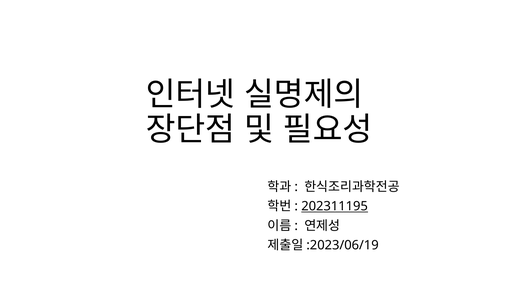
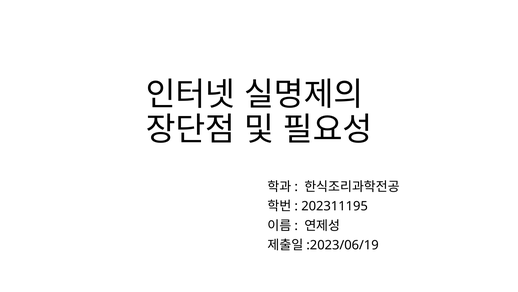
202311195 underline: present -> none (335, 206)
